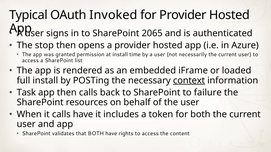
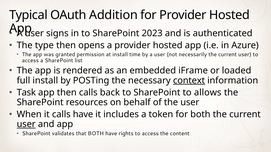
Invoked: Invoked -> Addition (113, 15)
2065: 2065 -> 2023 (152, 33)
stop: stop -> type (44, 45)
failure: failure -> allows (208, 93)
user underline: none -> present (26, 124)
